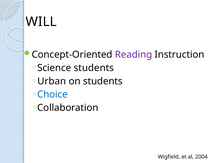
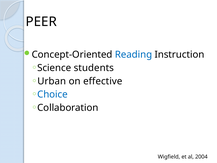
WILL: WILL -> PEER (41, 22)
Reading colour: purple -> blue (134, 55)
on students: students -> effective (103, 81)
